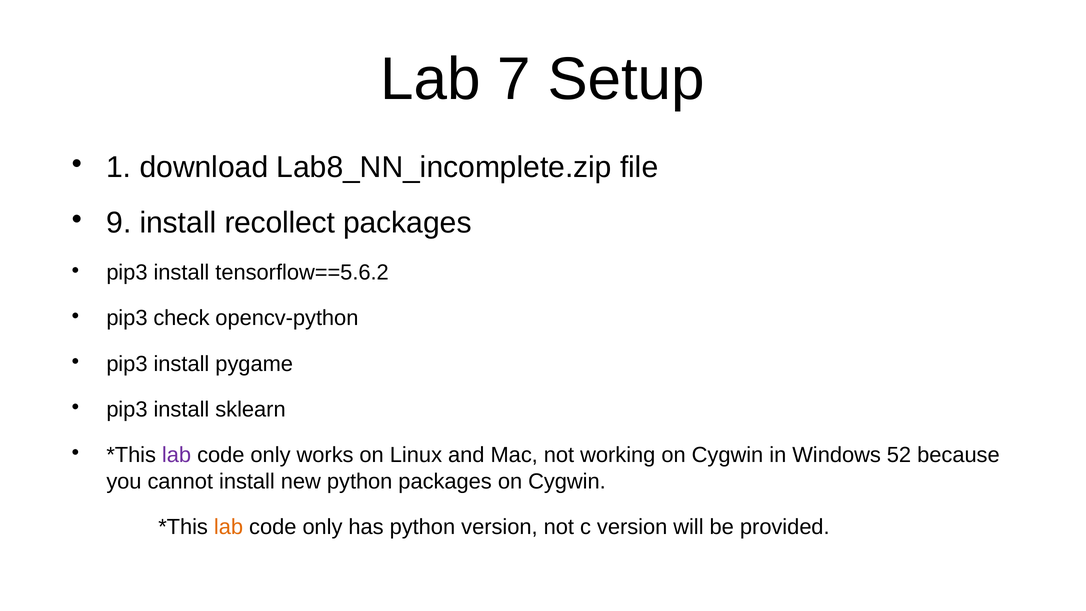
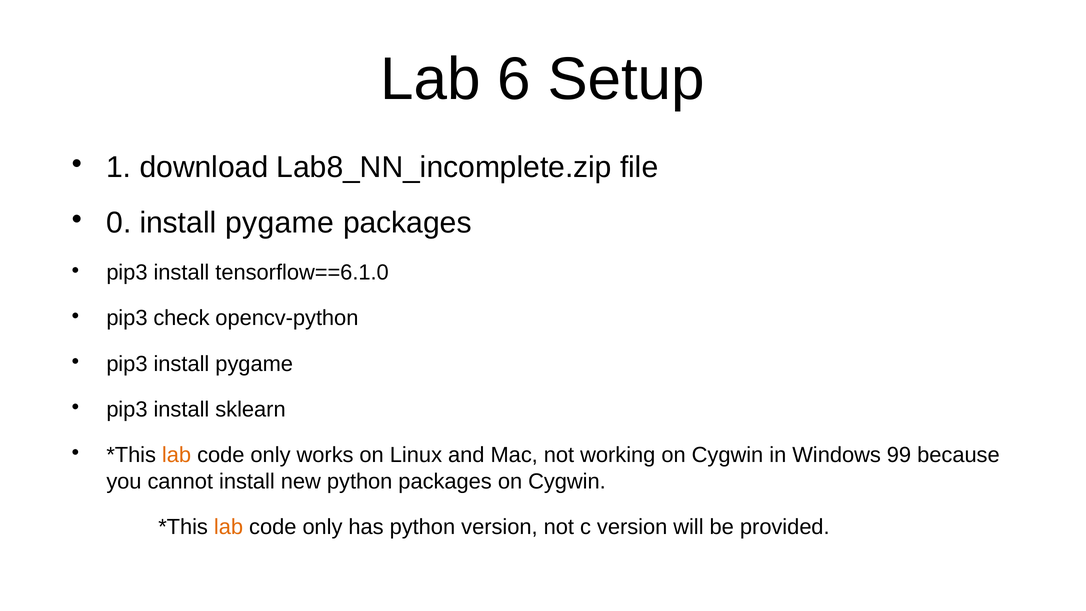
7: 7 -> 6 (514, 79)
9: 9 -> 0 (119, 223)
recollect: recollect -> pygame (280, 223)
tensorflow==5.6.2: tensorflow==5.6.2 -> tensorflow==6.1.0 (302, 273)
lab colour: purple -> orange (177, 455)
52: 52 -> 99 (899, 455)
